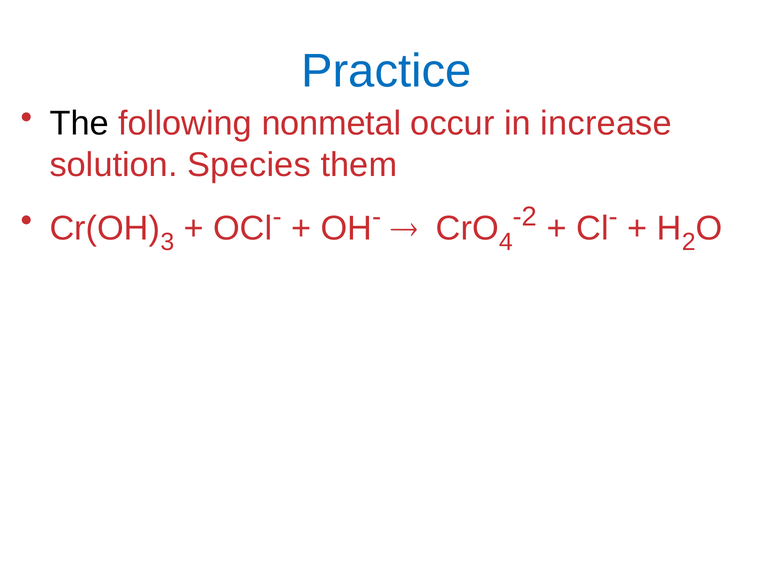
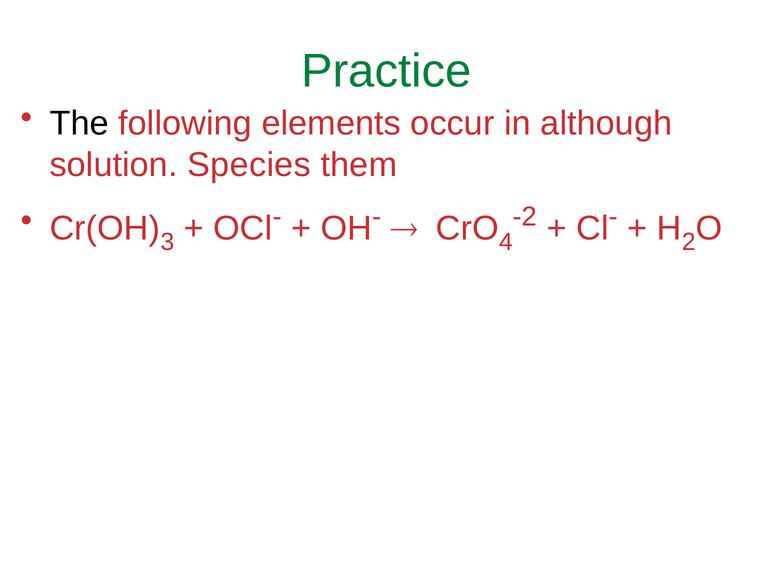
Practice colour: blue -> green (386, 71)
nonmetal: nonmetal -> elements (331, 124)
increase: increase -> although (606, 124)
